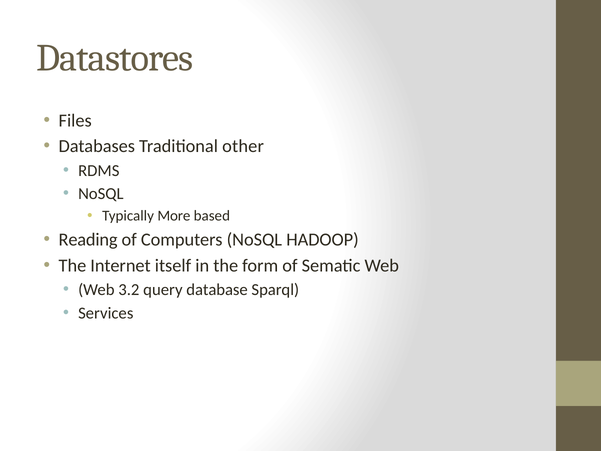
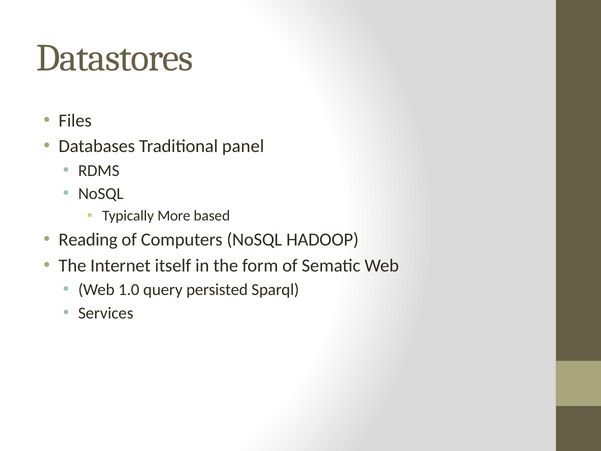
other: other -> panel (243, 146)
3.2: 3.2 -> 1.0 (129, 290)
database: database -> persisted (217, 290)
